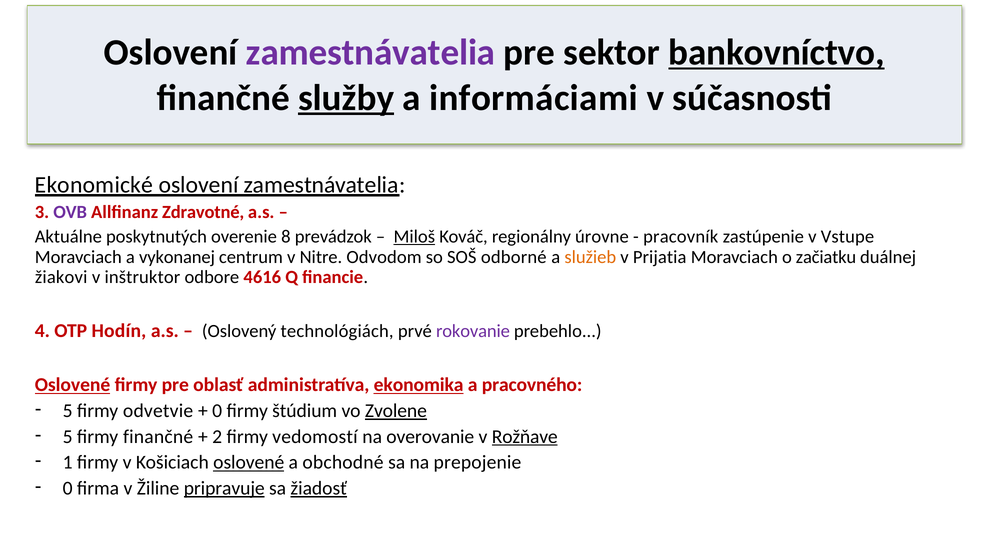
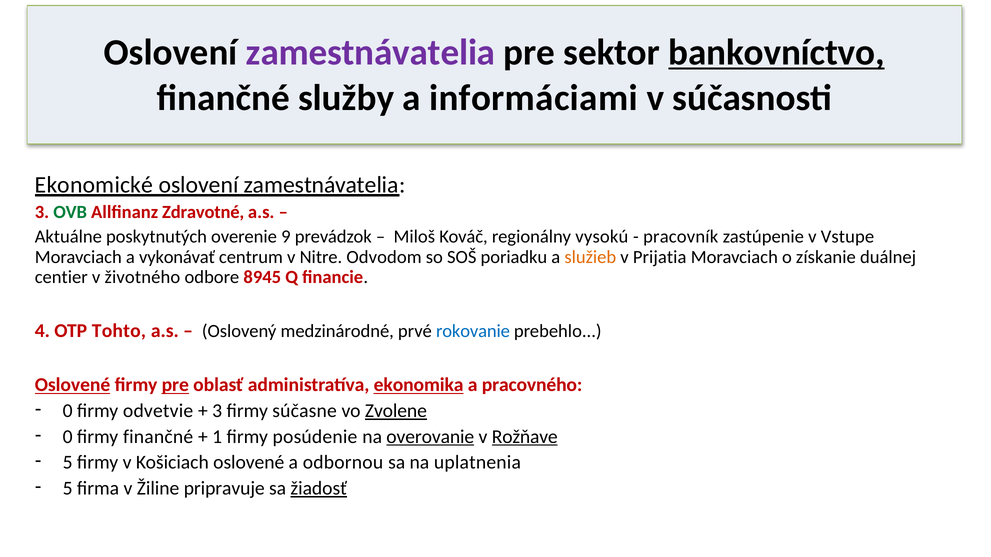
služby underline: present -> none (346, 98)
OVB colour: purple -> green (70, 212)
8: 8 -> 9 (286, 237)
Miloš underline: present -> none (414, 237)
úrovne: úrovne -> vysokú (602, 237)
vykonanej: vykonanej -> vykonávať (177, 257)
odborné: odborné -> poriadku (514, 257)
začiatku: začiatku -> získanie (826, 257)
žiakovi: žiakovi -> centier (61, 278)
inštruktor: inštruktor -> životného (142, 278)
4616: 4616 -> 8945 (262, 278)
Hodín: Hodín -> Tohto (119, 331)
technológiách: technológiách -> medzinárodné (337, 332)
rokovanie colour: purple -> blue (473, 332)
pre underline: none -> present (175, 385)
5: 5 -> 0 (68, 411)
0: 0 -> 3 (217, 411)
štúdium: štúdium -> súčasne (305, 411)
5: 5 -> 0 (68, 437)
2: 2 -> 1 (217, 437)
vedomostí: vedomostí -> posúdenie (315, 437)
overovanie underline: none -> present (430, 437)
1: 1 -> 5 (68, 463)
oslovené underline: present -> none (249, 463)
obchodné: obchodné -> odbornou (343, 463)
prepojenie: prepojenie -> uplatnenia (477, 463)
0: 0 -> 5 (68, 489)
pripravuje underline: present -> none (224, 489)
